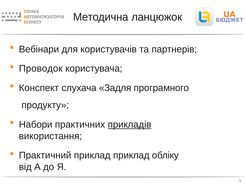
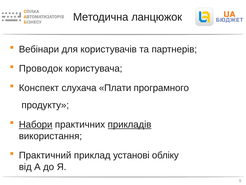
Задля: Задля -> Плати (115, 88)
Набори underline: none -> present (36, 124)
приклад приклад: приклад -> установі (131, 155)
